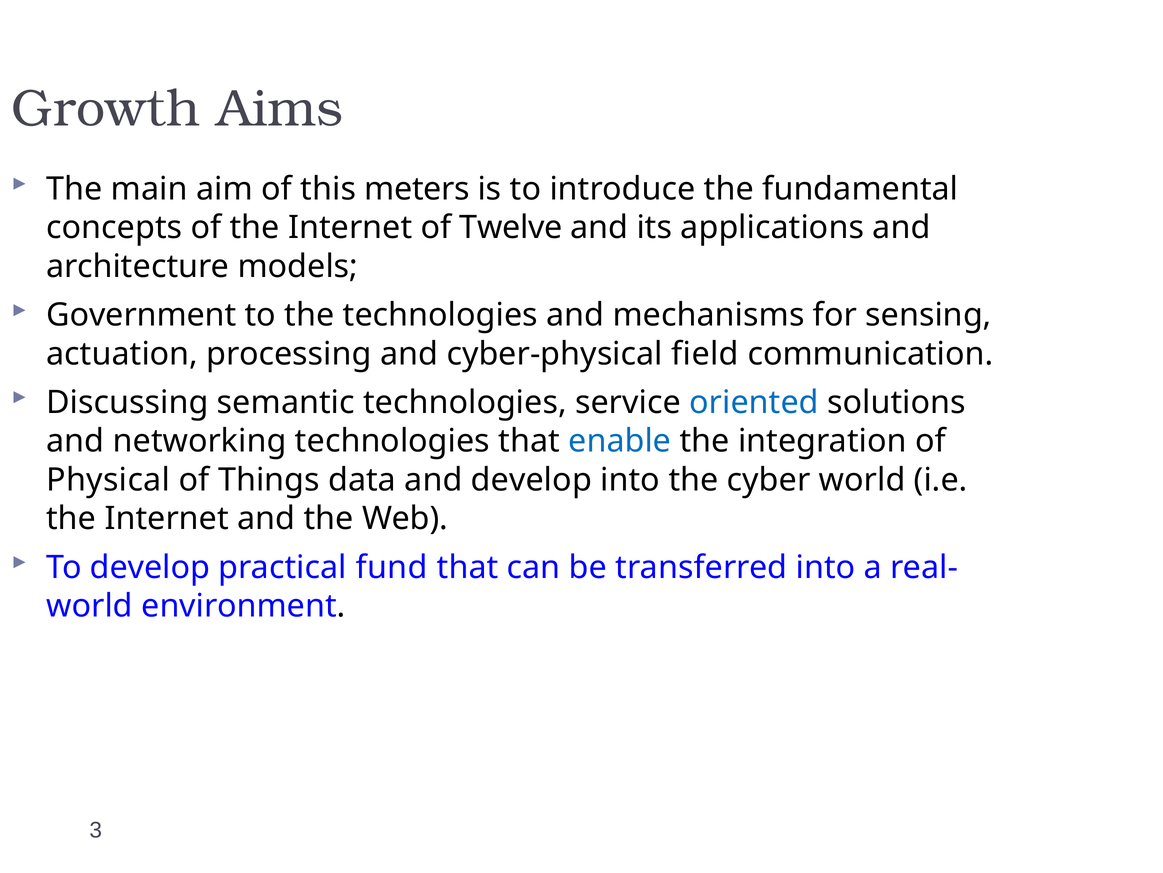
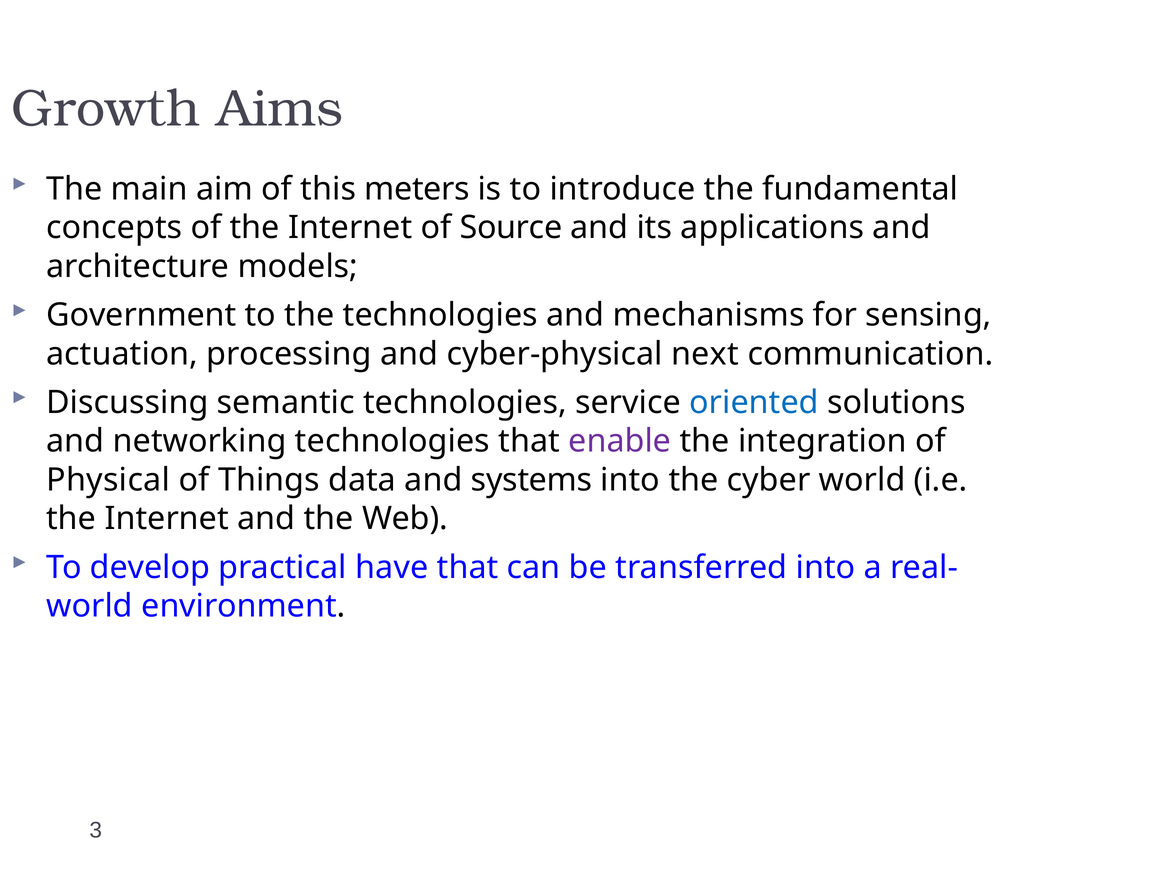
Twelve: Twelve -> Source (511, 227)
field: field -> next (705, 354)
enable colour: blue -> purple (620, 441)
and develop: develop -> systems (532, 480)
fund: fund -> have (392, 567)
